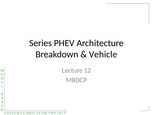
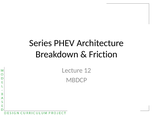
Vehicle: Vehicle -> Friction (103, 54)
